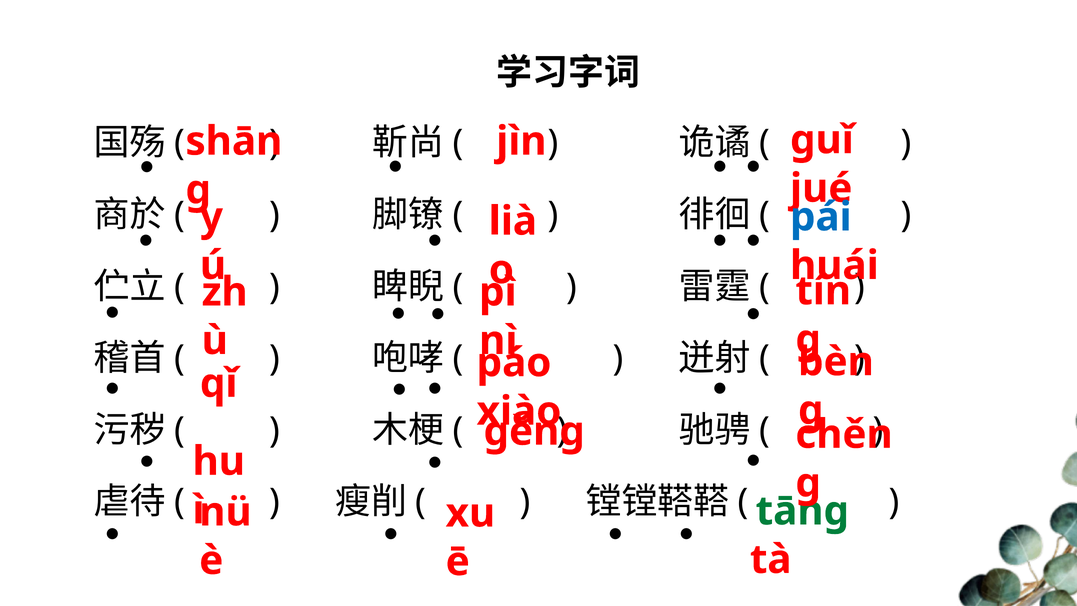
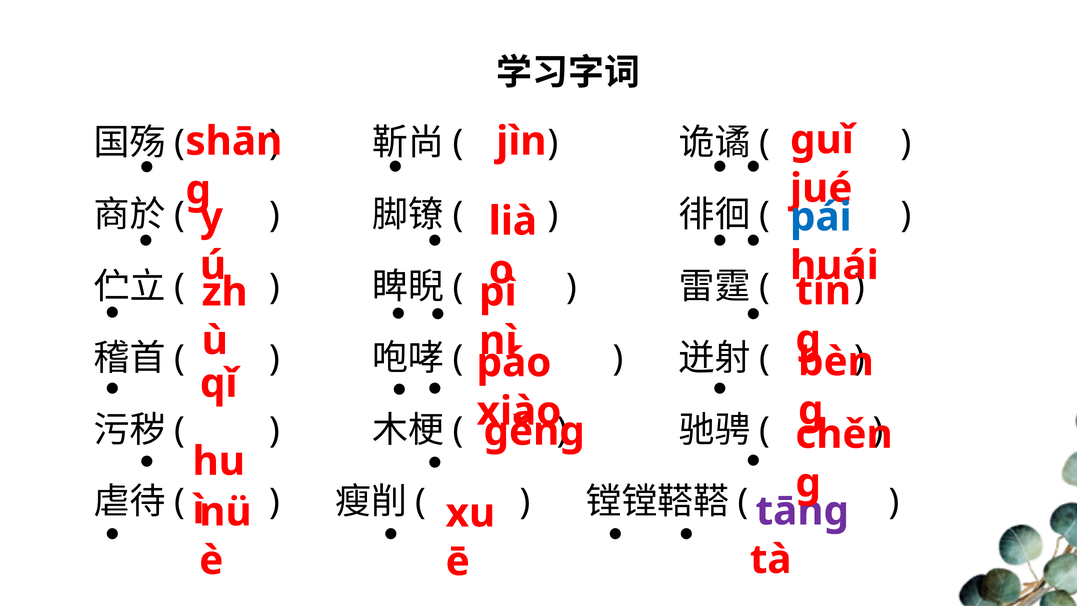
tāng colour: green -> purple (802, 511)
